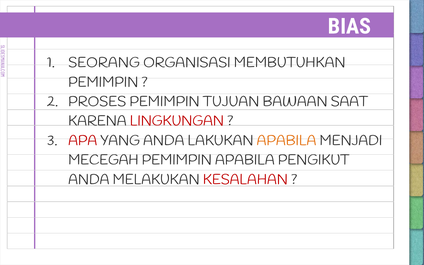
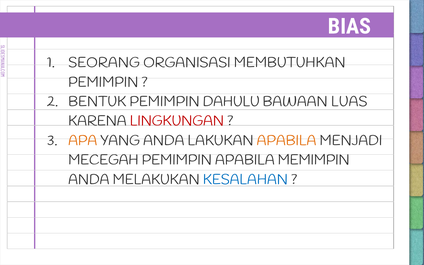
PROSES: PROSES -> BENTUK (97, 102)
TUJUAN: TUJUAN -> DAHULU (231, 102)
SAAT: SAAT -> LUAS (349, 102)
APA colour: red -> orange (83, 140)
PENGIKUT: PENGIKUT -> MEMIMPIN (314, 160)
KESALAHAN colour: red -> blue (245, 179)
